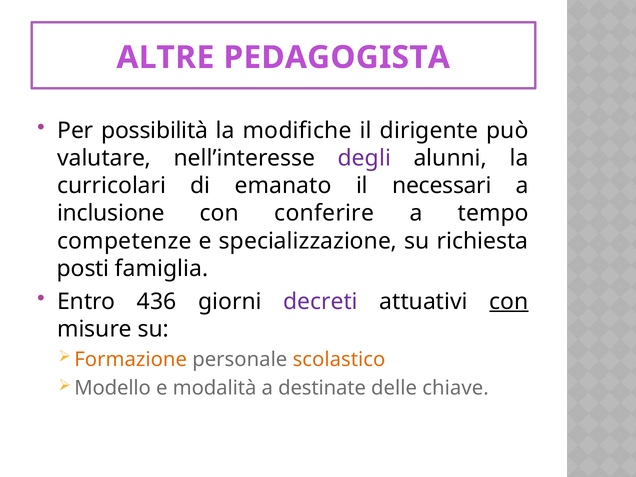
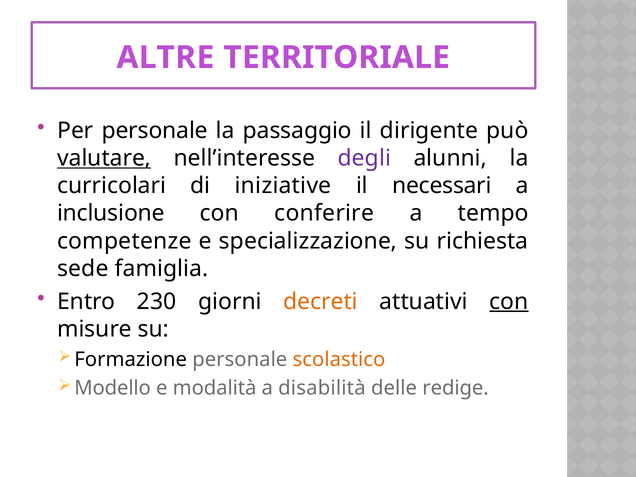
PEDAGOGISTA: PEDAGOGISTA -> TERRITORIALE (337, 57)
Per possibilità: possibilità -> personale (155, 131)
modifiche: modifiche -> passaggio (297, 131)
valutare underline: none -> present (104, 158)
emanato: emanato -> iniziative (283, 186)
posti: posti -> sede (83, 269)
436: 436 -> 230 (157, 302)
decreti colour: purple -> orange (320, 302)
Formazione colour: orange -> black (131, 359)
destinate: destinate -> disabilità (322, 388)
chiave: chiave -> redige (456, 388)
